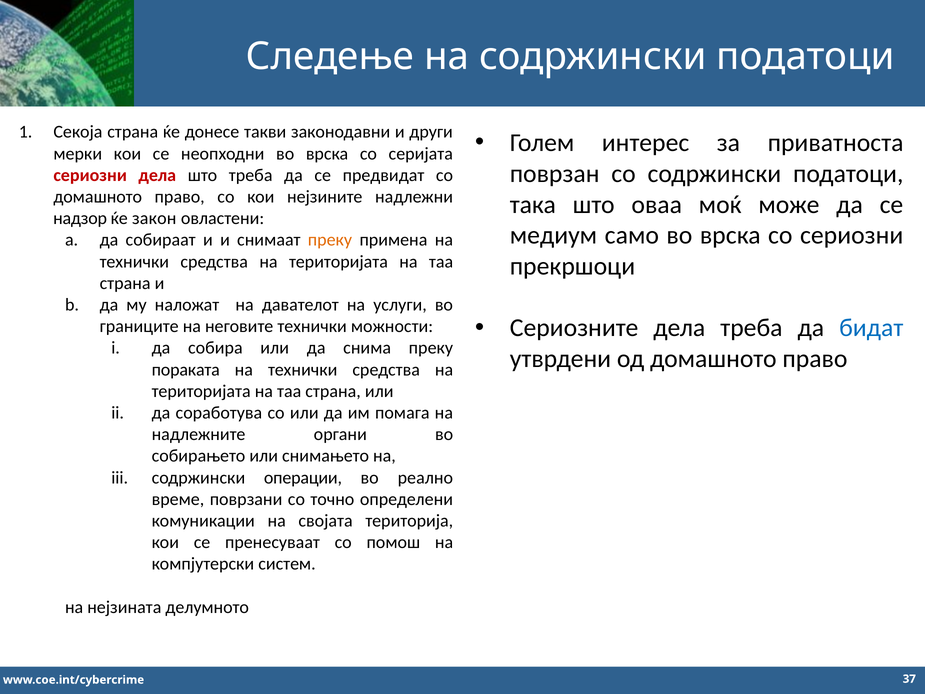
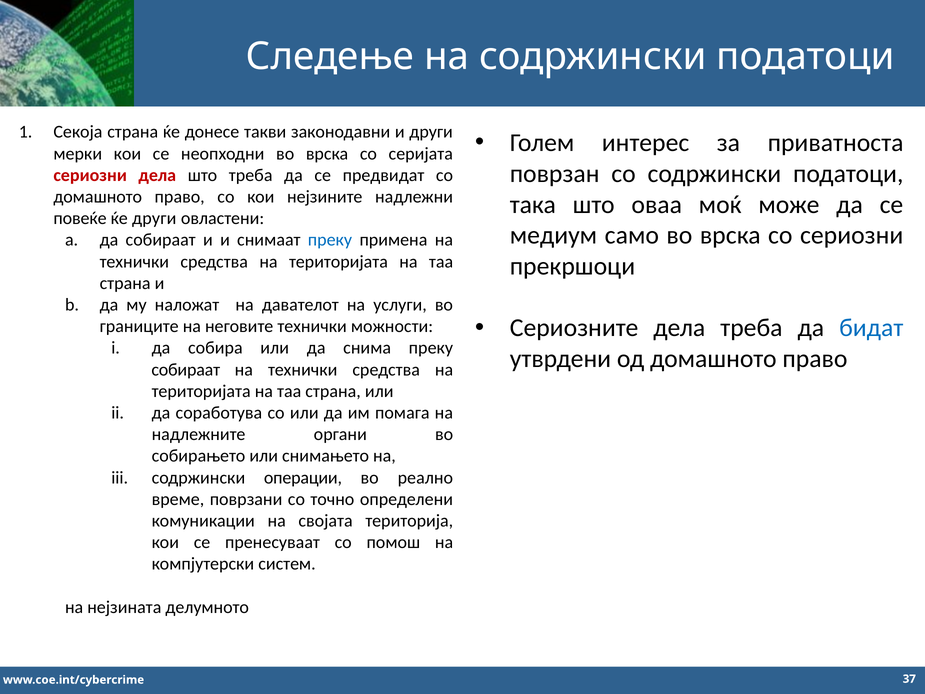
надзор: надзор -> повеќе (80, 218)
ќе закон: закон -> други (154, 218)
преку colour: orange -> blue (330, 240)
пораката: пораката -> собираат (186, 369)
